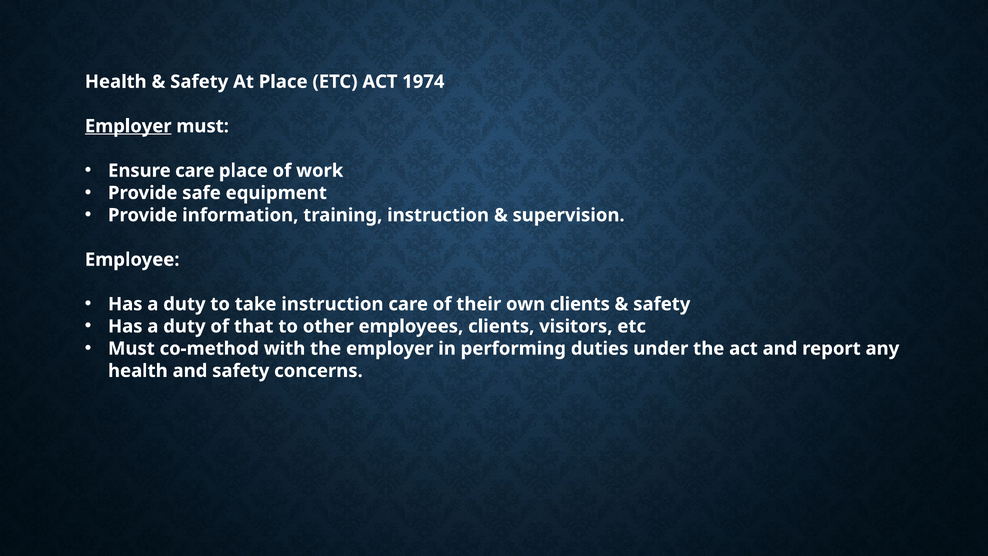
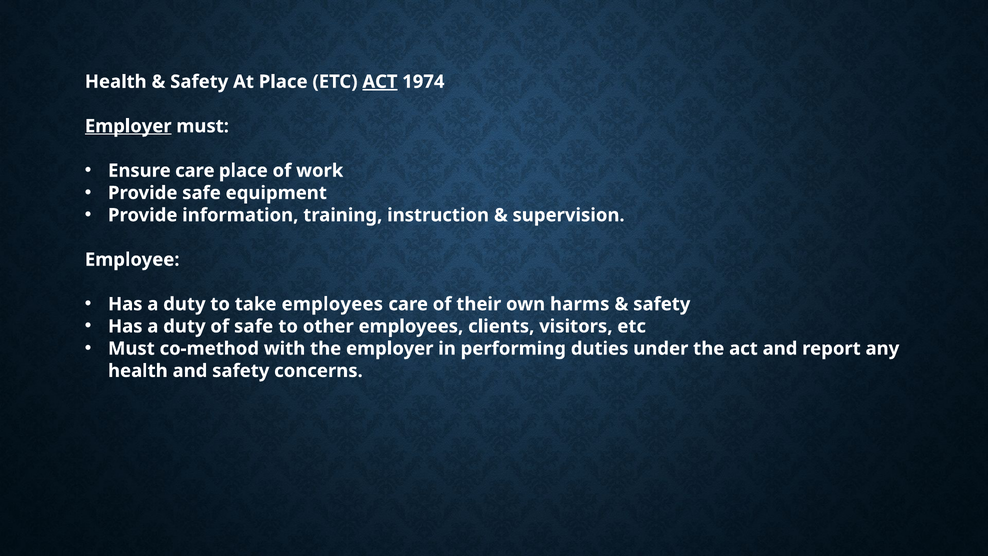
ACT underline: none -> present (380, 82)
take instruction: instruction -> employees (332, 304)
own clients: clients -> harms (580, 304)
of that: that -> safe (254, 326)
